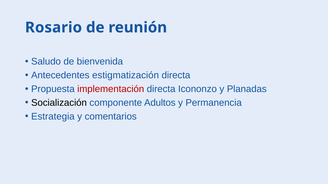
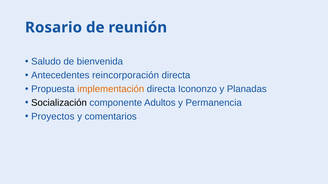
estigmatización: estigmatización -> reincorporación (126, 75)
implementación colour: red -> orange (111, 89)
Estrategia: Estrategia -> Proyectos (53, 117)
